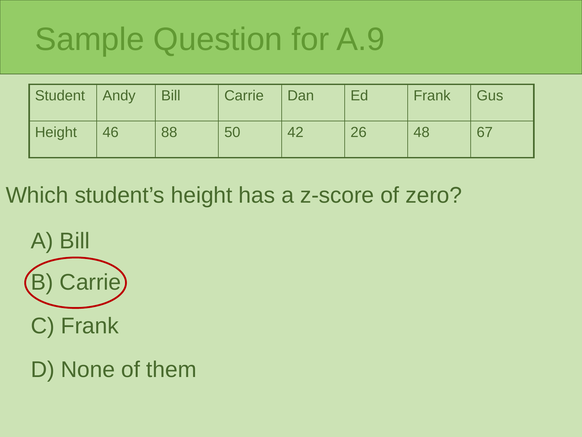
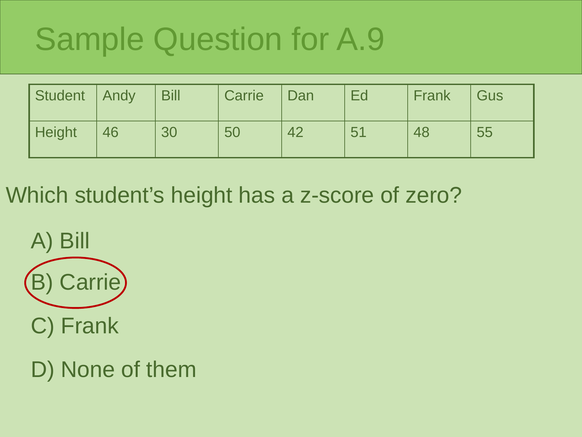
88: 88 -> 30 (169, 132)
26: 26 -> 51 (359, 132)
67: 67 -> 55 (485, 132)
